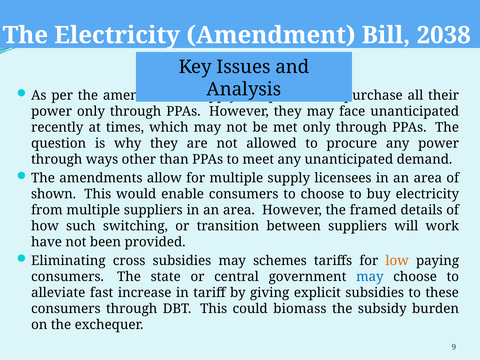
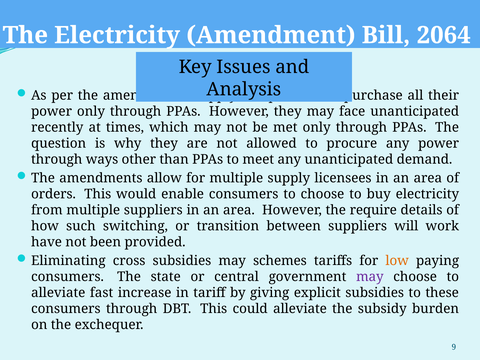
2038: 2038 -> 2064 (444, 35)
shown: shown -> orders (53, 194)
framed: framed -> require (373, 210)
may colour: blue -> purple (370, 277)
could biomass: biomass -> alleviate (300, 309)
